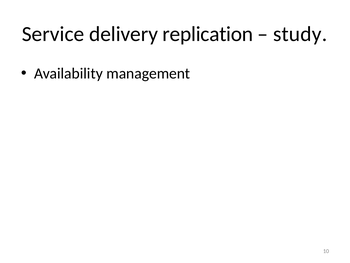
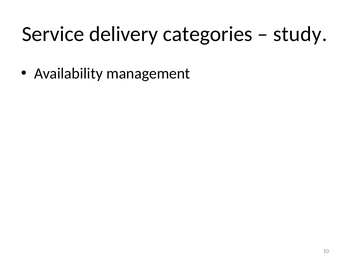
replication: replication -> categories (208, 34)
